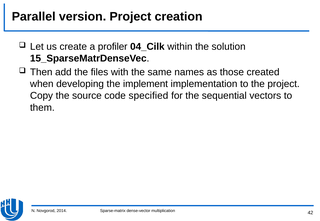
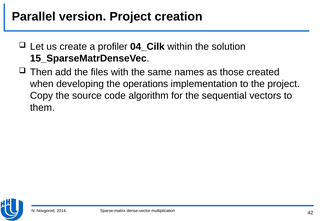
implement: implement -> operations (146, 84)
specified: specified -> algorithm (149, 96)
